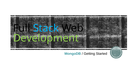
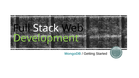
Stack colour: light blue -> white (46, 28)
